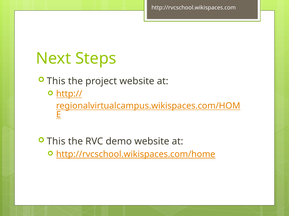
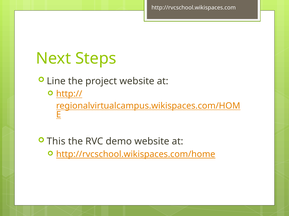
This: This -> Line (56, 81)
